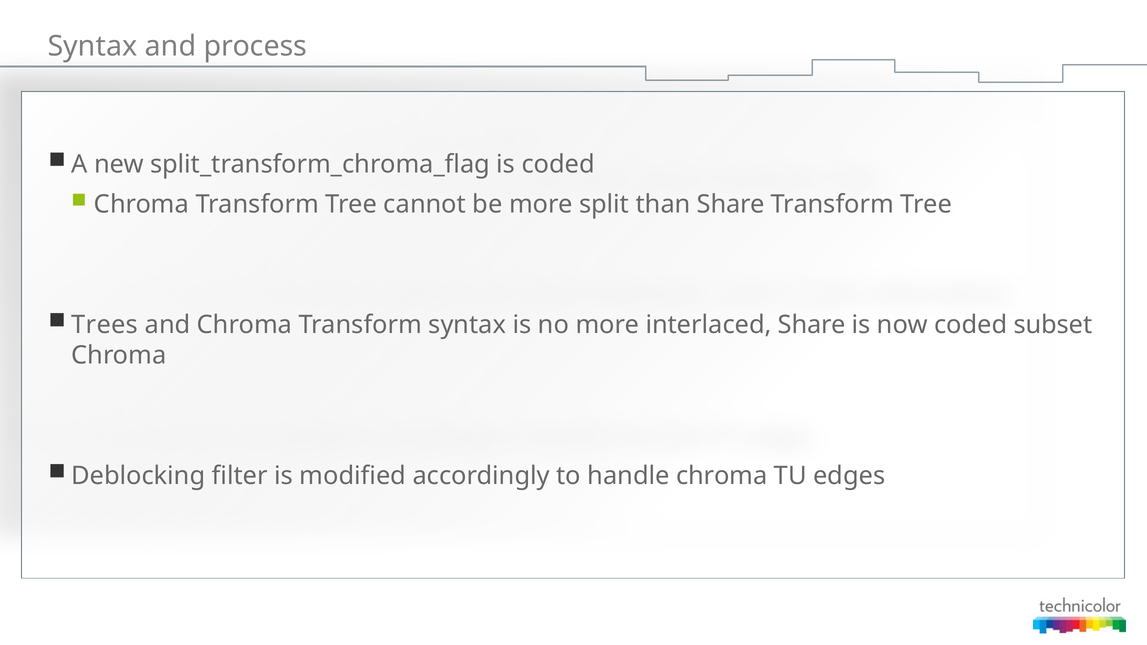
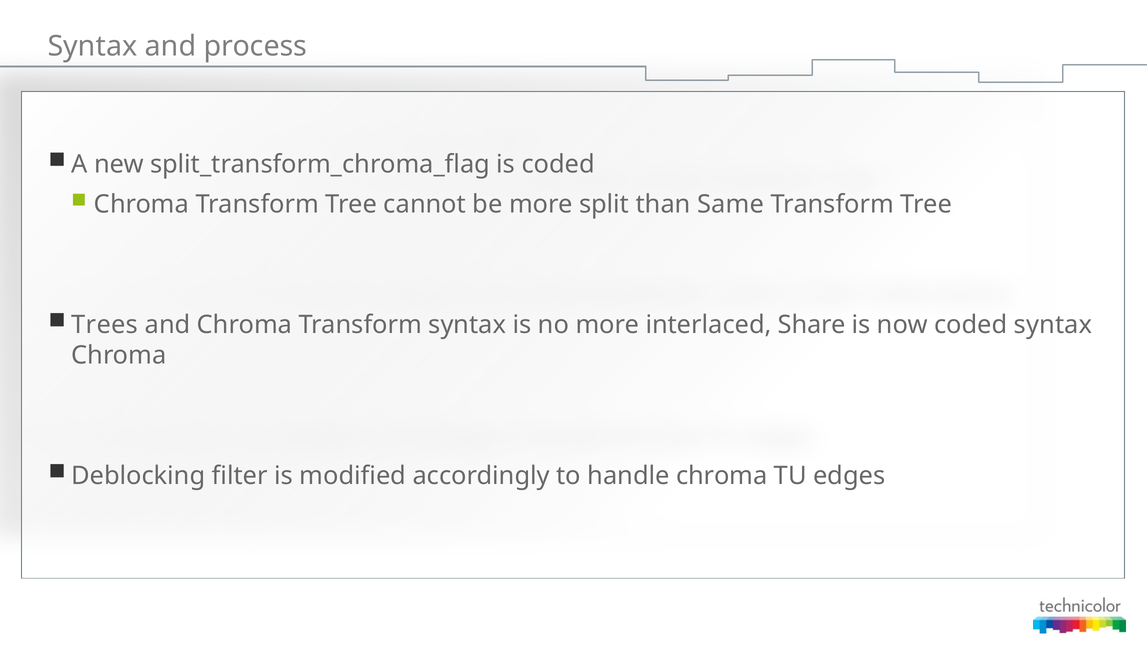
than Share: Share -> Same (731, 204)
coded subset: subset -> syntax (1053, 325)
